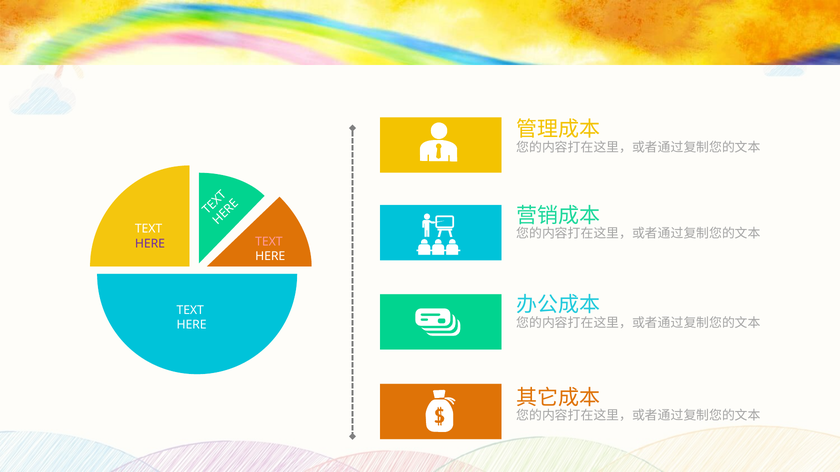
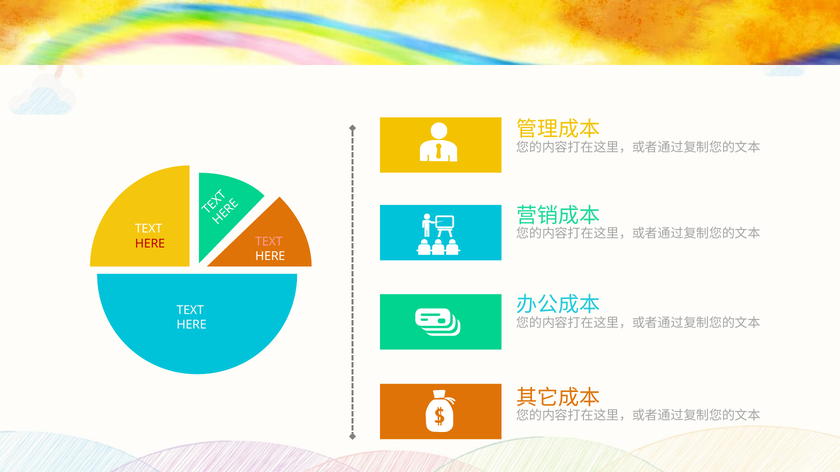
HERE colour: purple -> red (150, 244)
